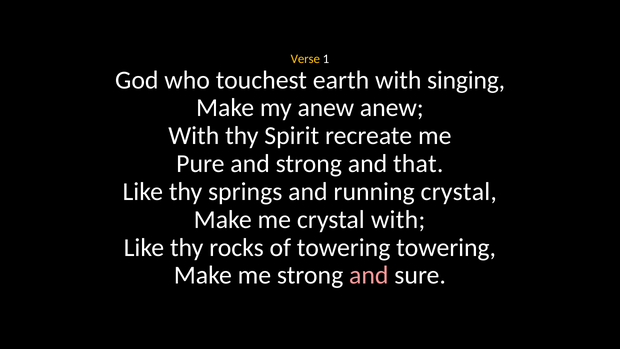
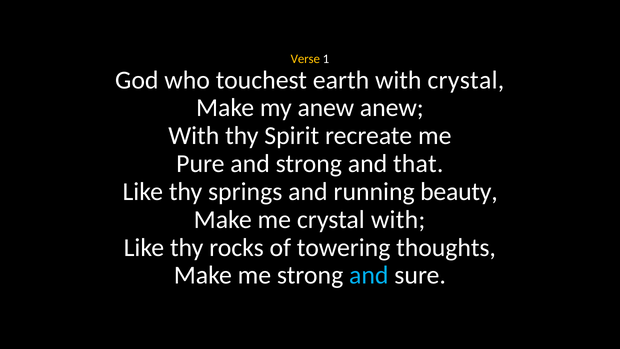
with singing: singing -> crystal (466, 80)
running crystal: crystal -> beauty (459, 192)
towering towering: towering -> thoughts (446, 247)
and colour: pink -> light blue (369, 275)
